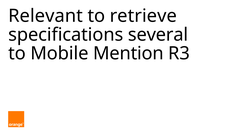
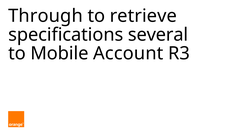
Relevant: Relevant -> Through (45, 16)
Mention: Mention -> Account (128, 53)
